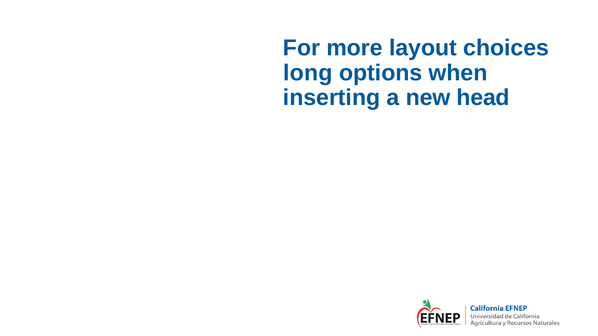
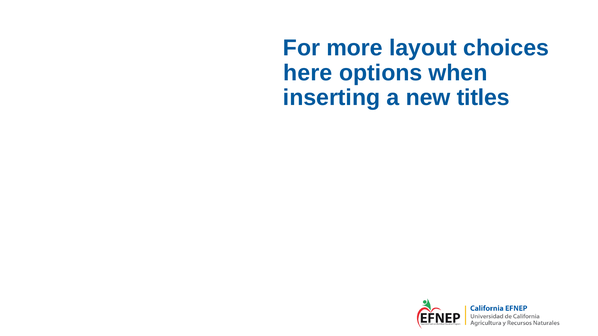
long: long -> here (308, 73)
head: head -> titles (483, 98)
